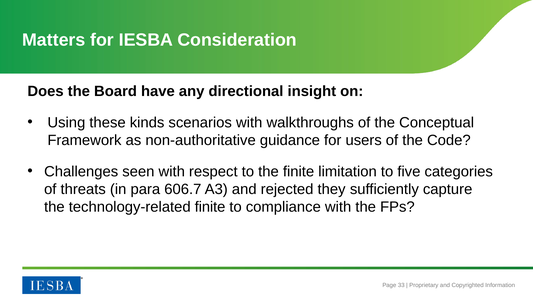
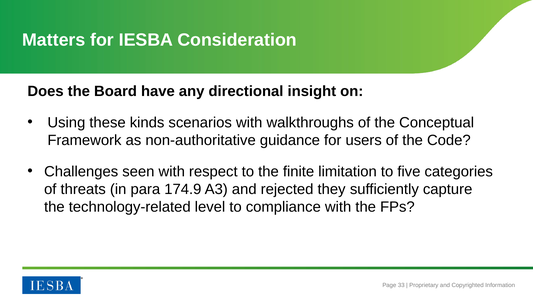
606.7: 606.7 -> 174.9 (183, 189)
technology-related finite: finite -> level (210, 207)
